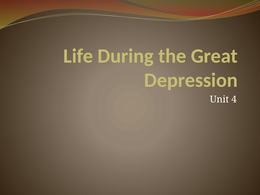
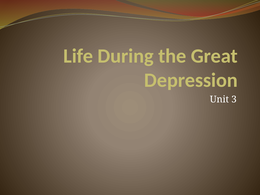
4: 4 -> 3 (234, 99)
